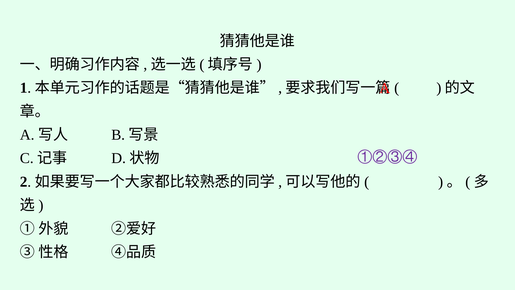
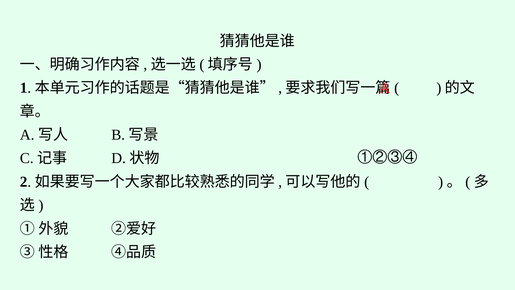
①②③④ colour: purple -> black (387, 157)
